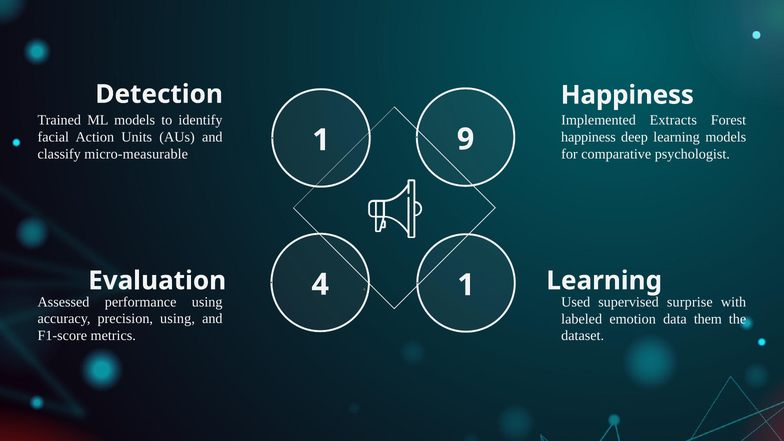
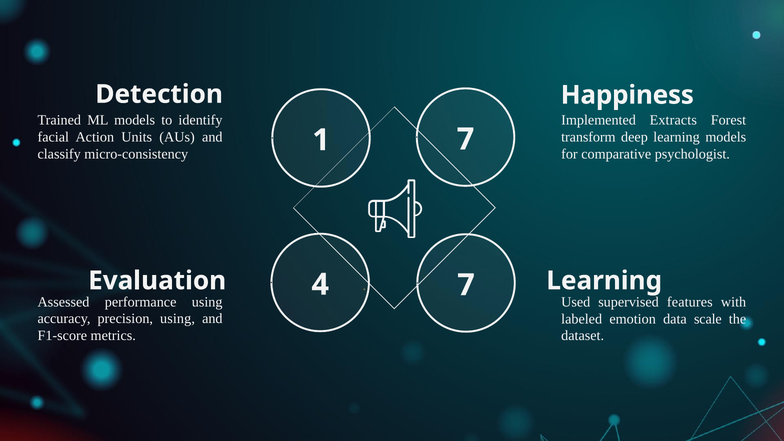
happiness: happiness -> transform (588, 137)
1 9: 9 -> 7 (466, 139)
micro-measurable: micro-measurable -> micro-consistency (136, 154)
4 1: 1 -> 7 (466, 285)
surprise: surprise -> features (690, 302)
them: them -> scale (708, 319)
